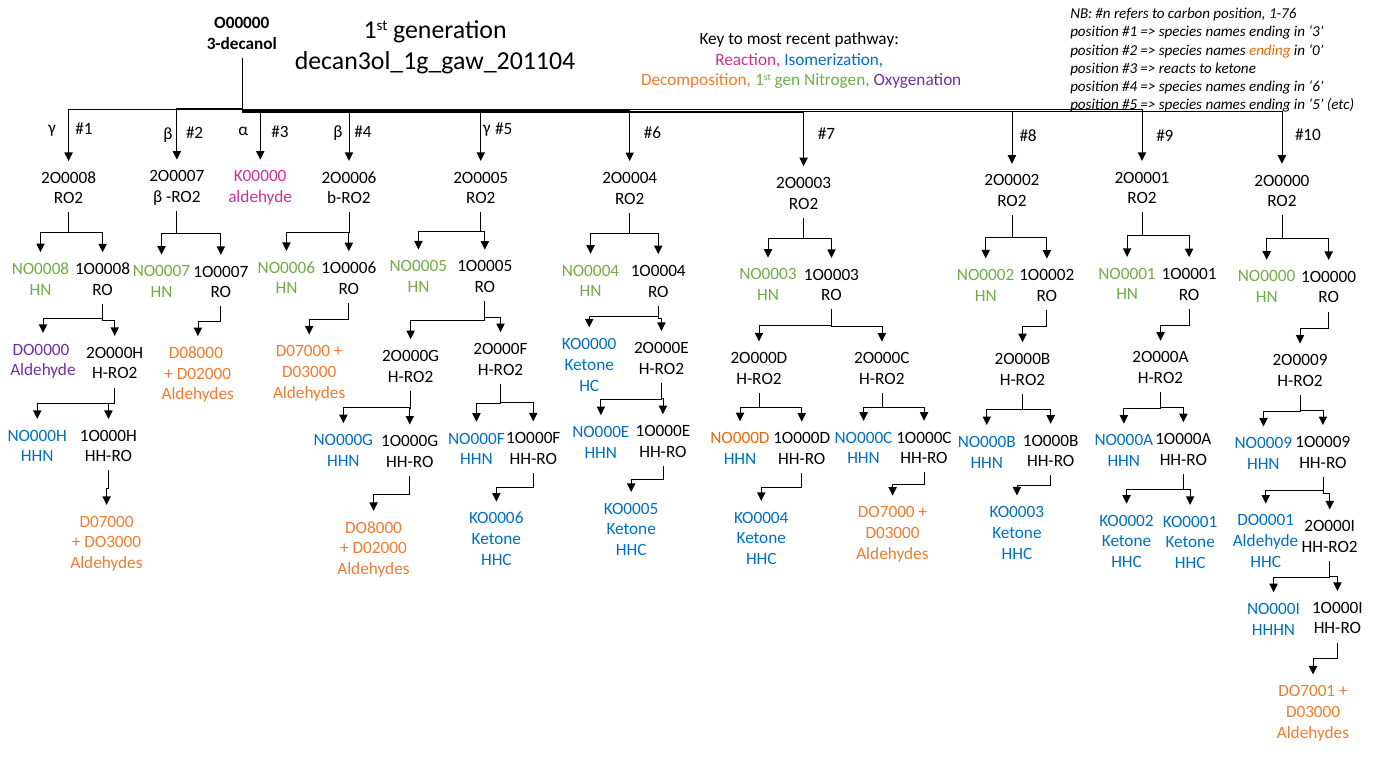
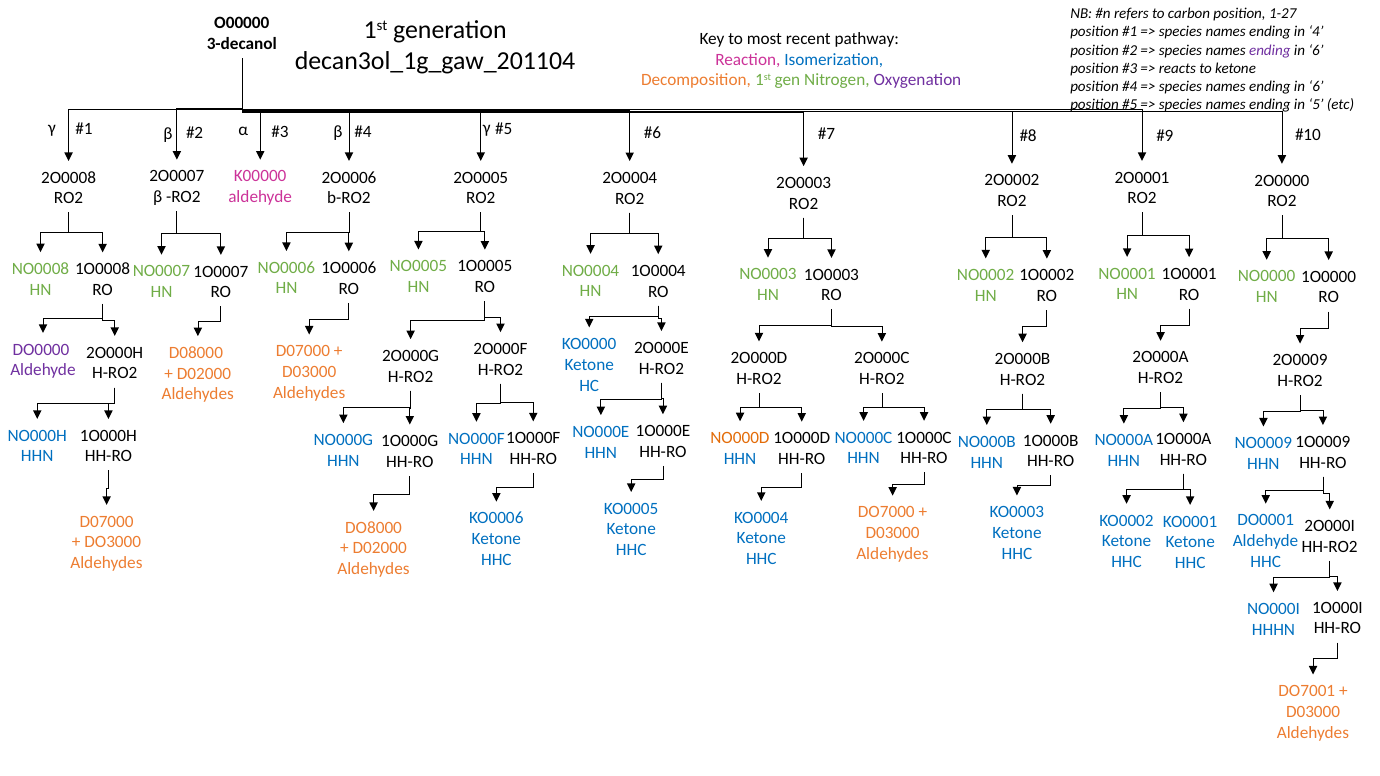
1-76: 1-76 -> 1-27 (1283, 14)
3: 3 -> 4 (1316, 32)
ending colour: orange -> purple (1270, 50)
0: 0 -> 6 (1316, 50)
